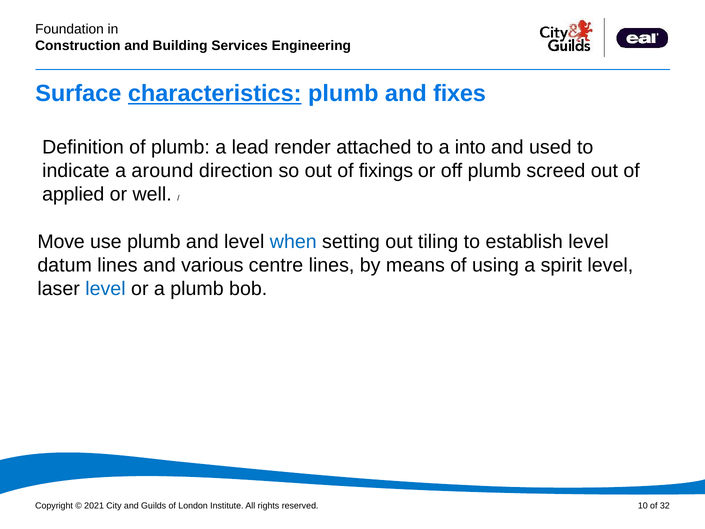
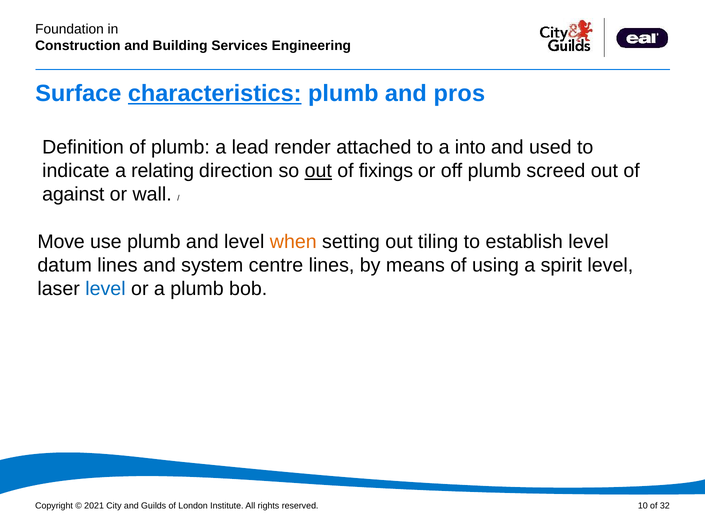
fixes: fixes -> pros (459, 93)
around: around -> relating (163, 171)
out underline: none -> present (318, 171)
applied: applied -> against (73, 194)
well: well -> wall (152, 194)
when colour: blue -> orange (293, 242)
various: various -> system (212, 265)
